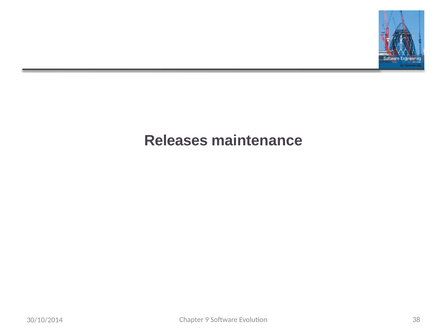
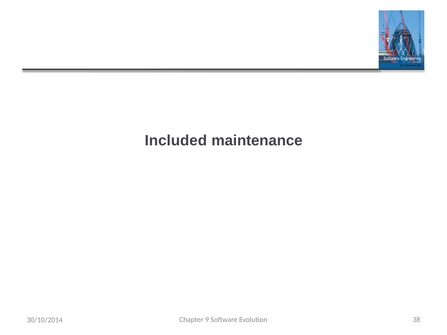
Releases: Releases -> Included (176, 141)
